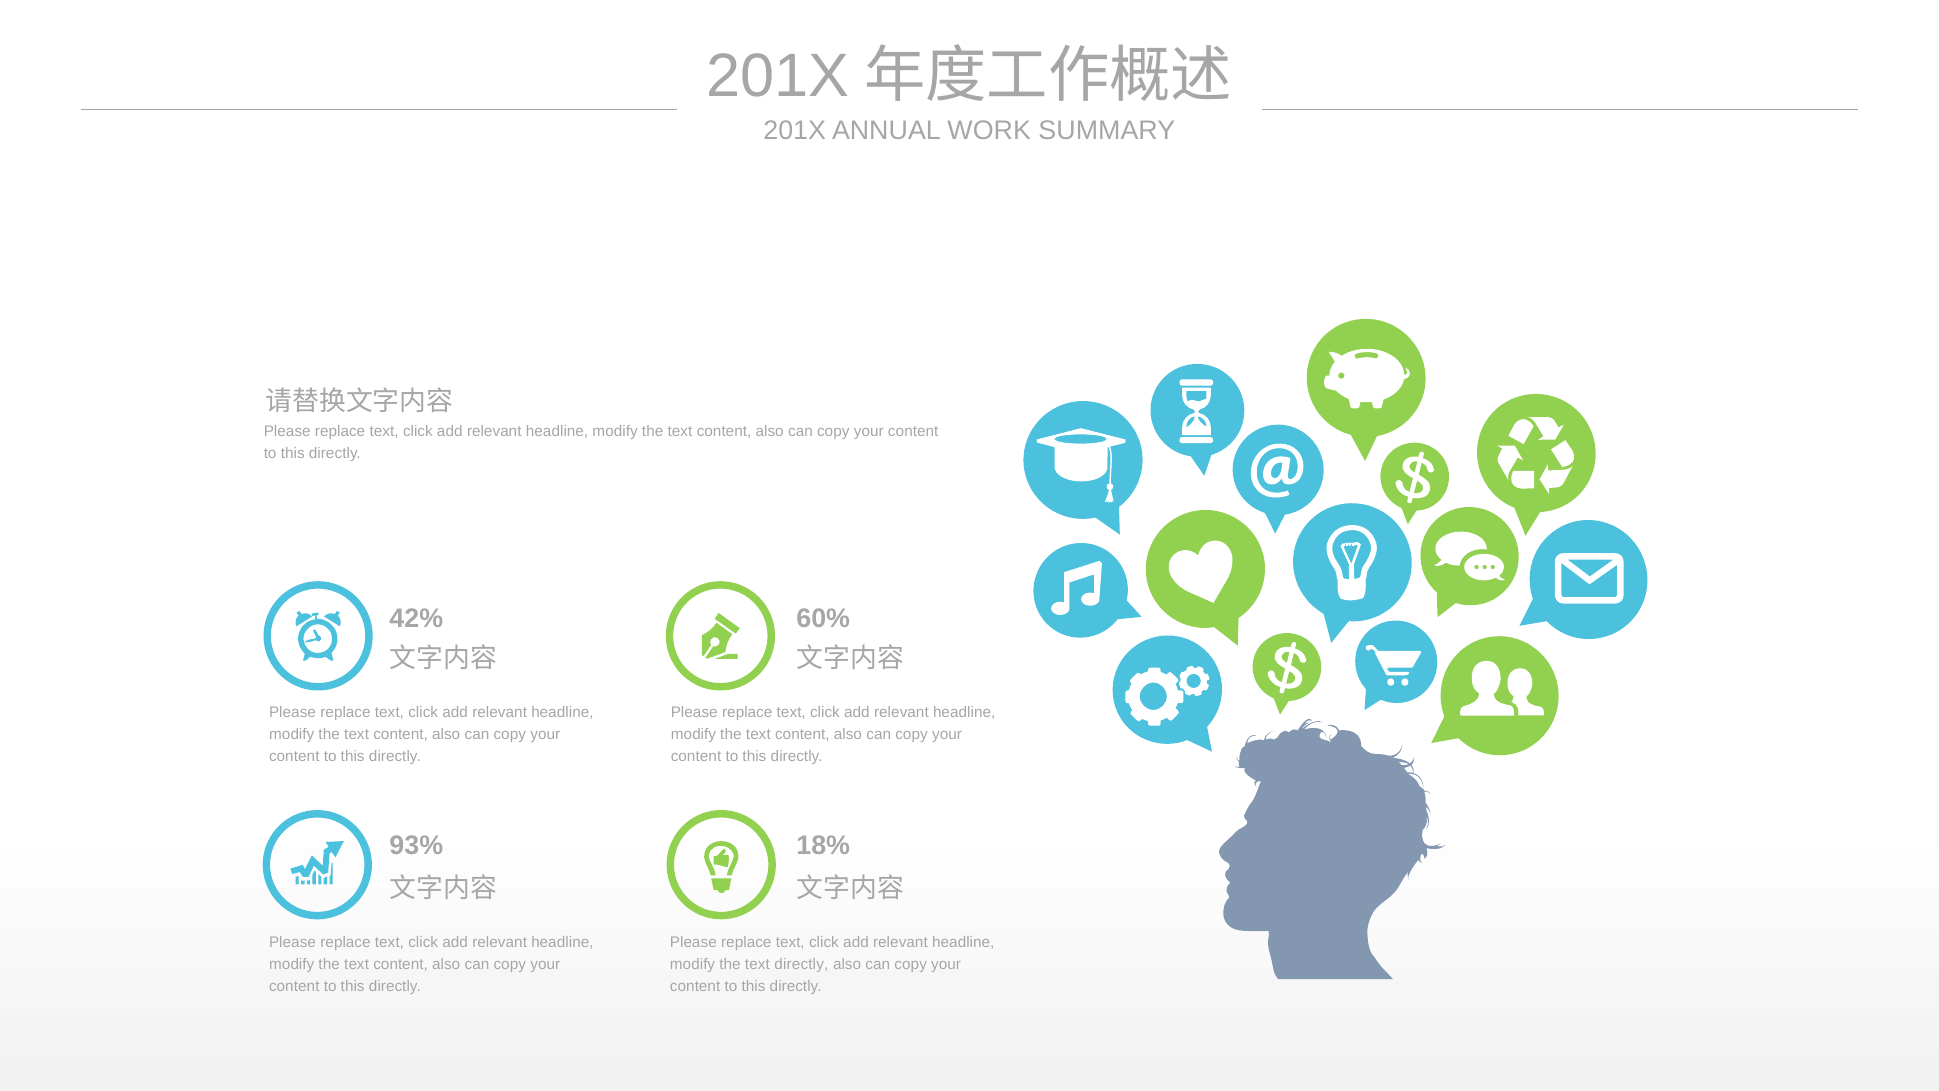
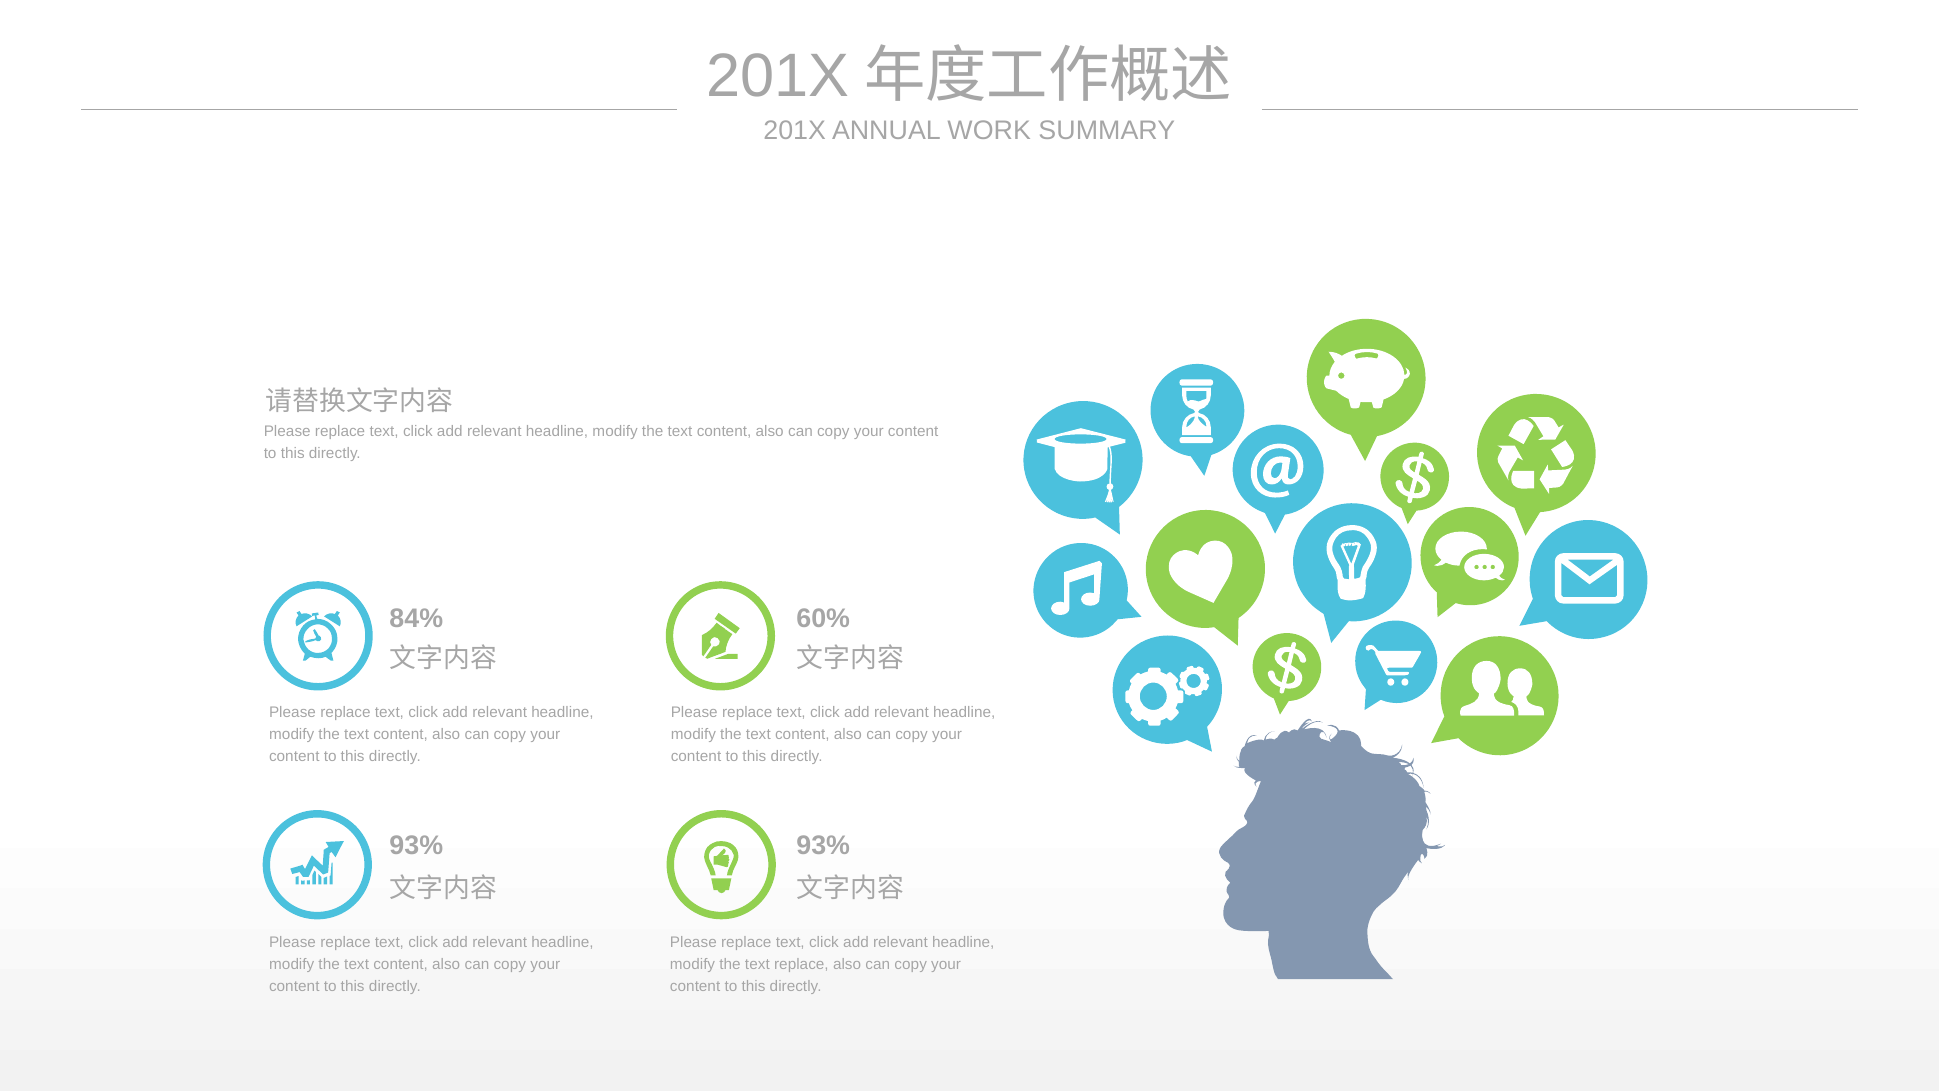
42%: 42% -> 84% (416, 618)
18%: 18% -> 93% (823, 846)
text directly: directly -> replace (801, 964)
